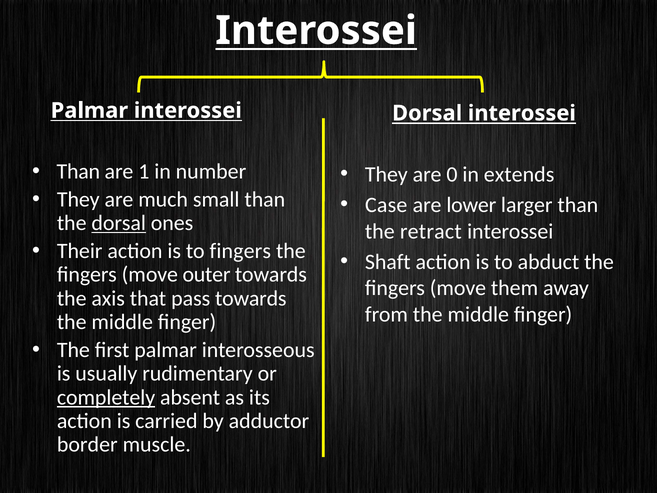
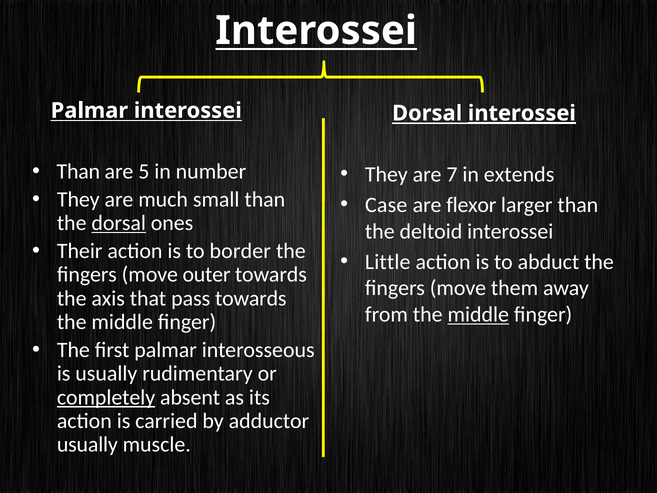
interossei underline: none -> present (522, 113)
1: 1 -> 5 (144, 171)
0: 0 -> 7 (452, 174)
lower: lower -> flexor (471, 205)
retract: retract -> deltoid (431, 231)
to fingers: fingers -> border (240, 251)
Shaft: Shaft -> Little (388, 262)
middle underline: none -> present (478, 314)
border: border -> usually (87, 444)
